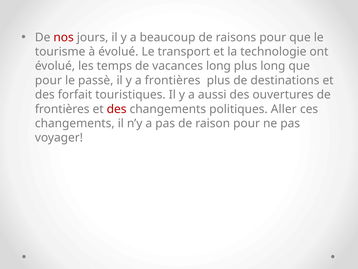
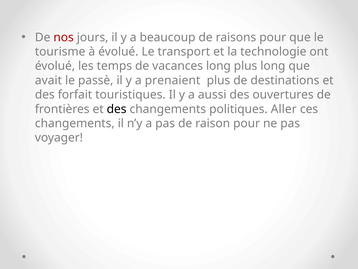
pour: pour -> avait (48, 80)
a frontières: frontières -> prenaient (173, 80)
des colour: red -> black (117, 109)
